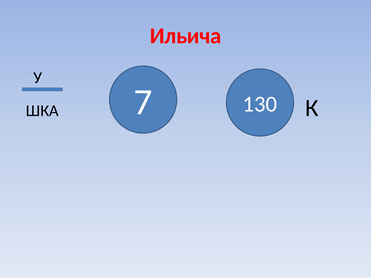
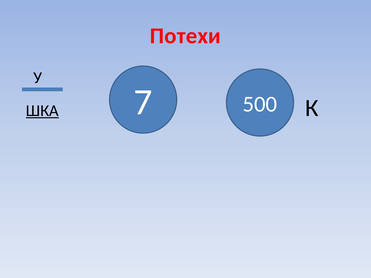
Ильича: Ильича -> Потехи (185, 36)
130: 130 -> 500 (260, 104)
ШКА underline: none -> present (42, 111)
